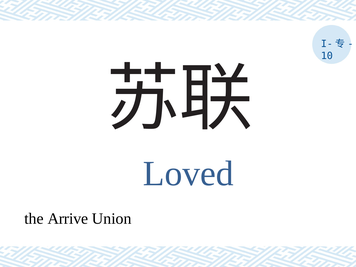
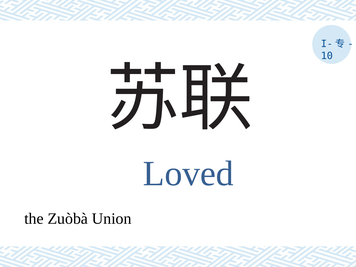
Arrive: Arrive -> Zuòbà (68, 219)
